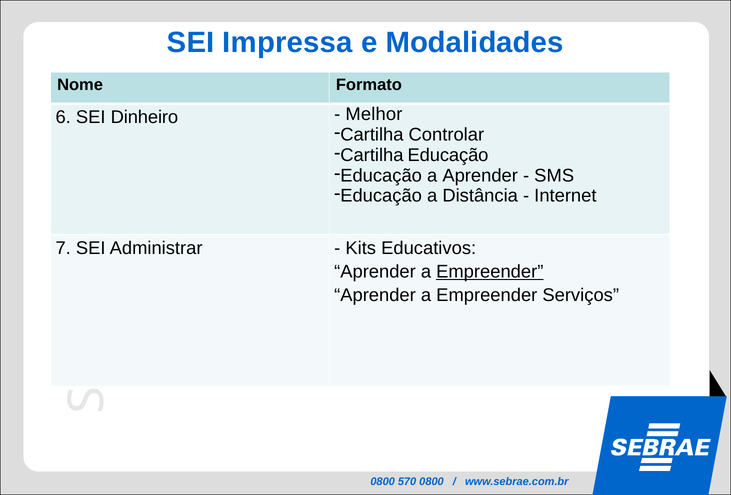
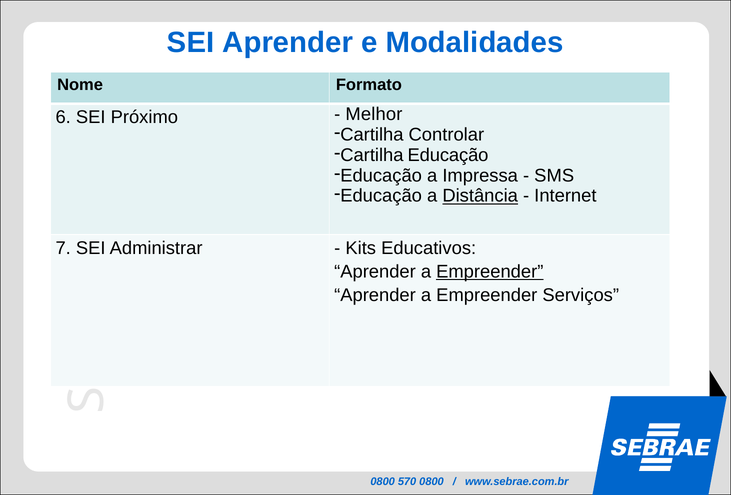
SEI Impressa: Impressa -> Aprender (288, 43)
Dinheiro: Dinheiro -> Próximo (144, 117)
a Aprender: Aprender -> Impressa (480, 176)
Distância underline: none -> present (480, 196)
